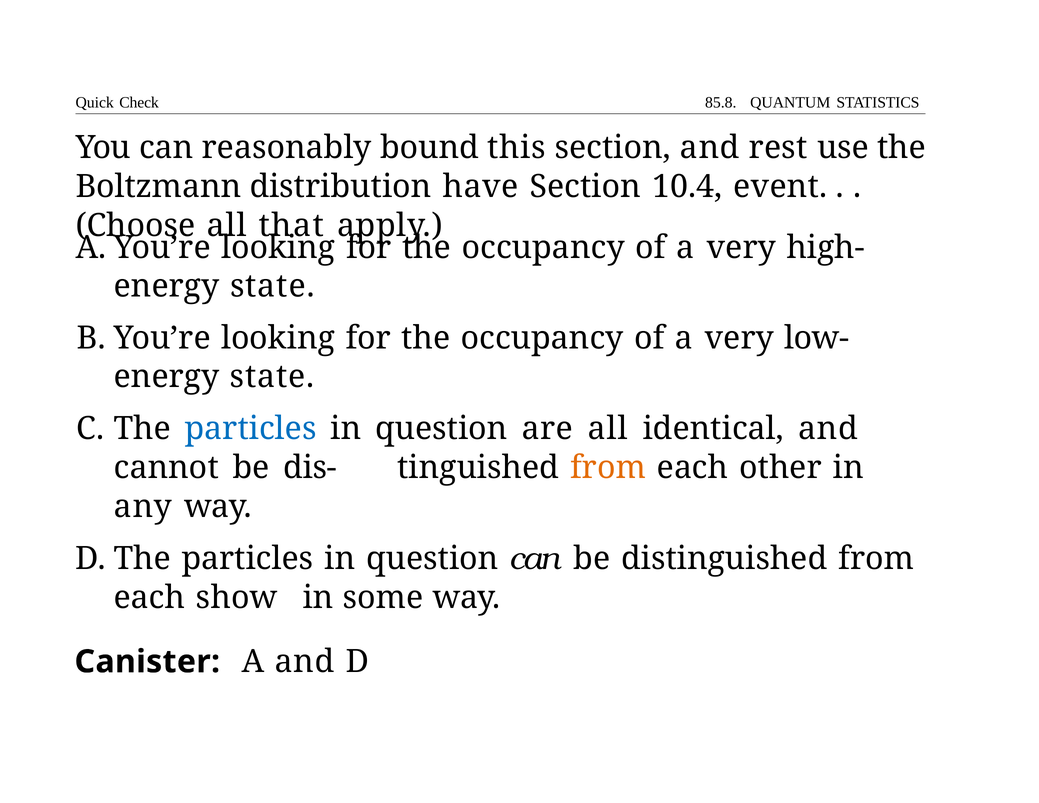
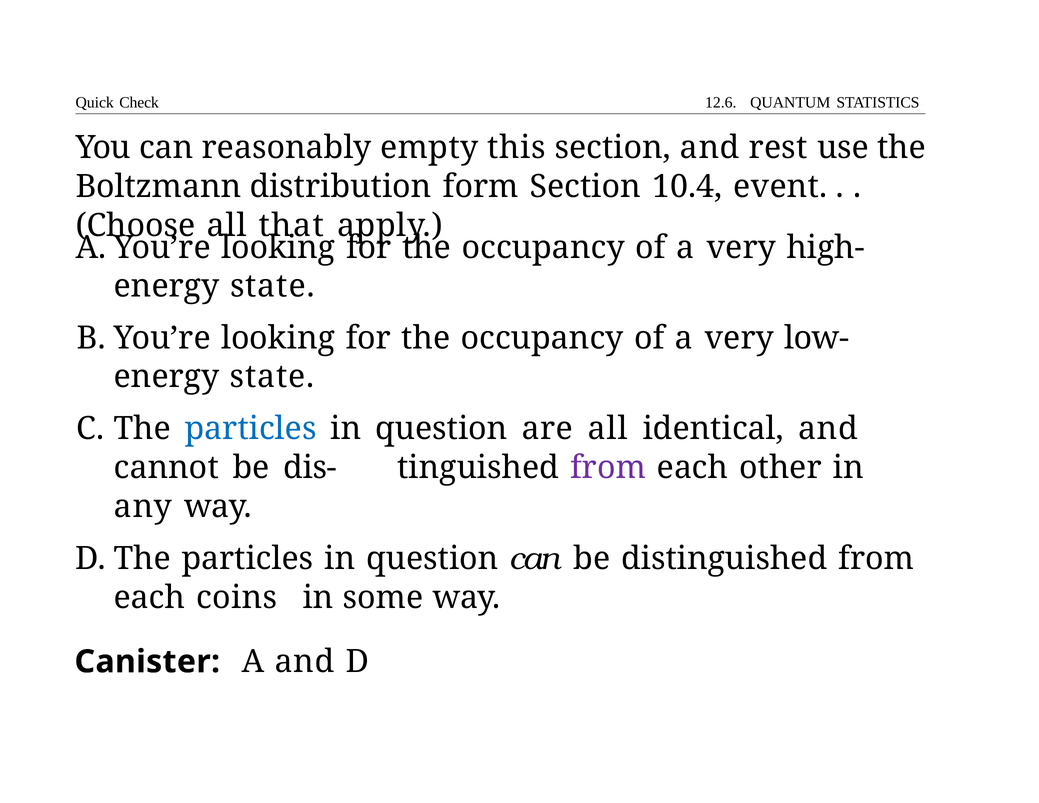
85.8: 85.8 -> 12.6 (721, 103)
bound: bound -> empty (429, 148)
have: have -> form (481, 187)
from colour: orange -> purple (608, 468)
show: show -> coins (237, 598)
